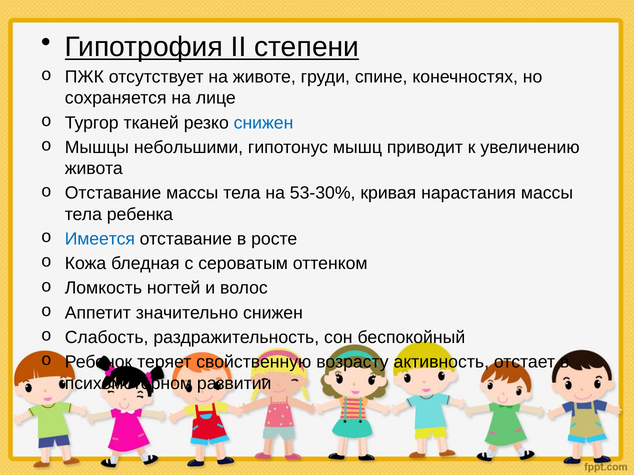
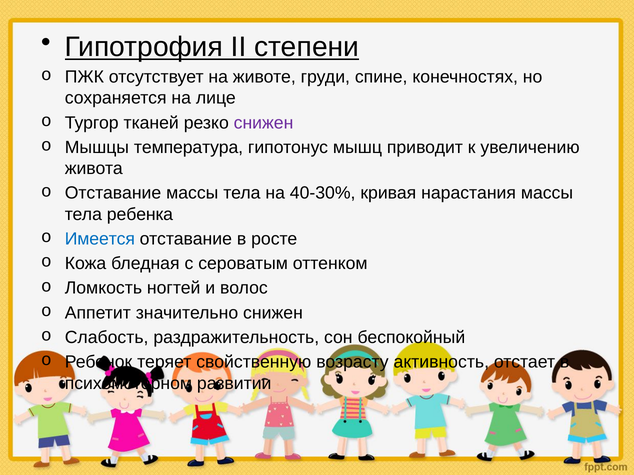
снижен colour: blue -> purple (264, 123)
небольшими: небольшими -> температура (189, 148)
53-30%: 53-30% -> 40-30% (323, 193)
